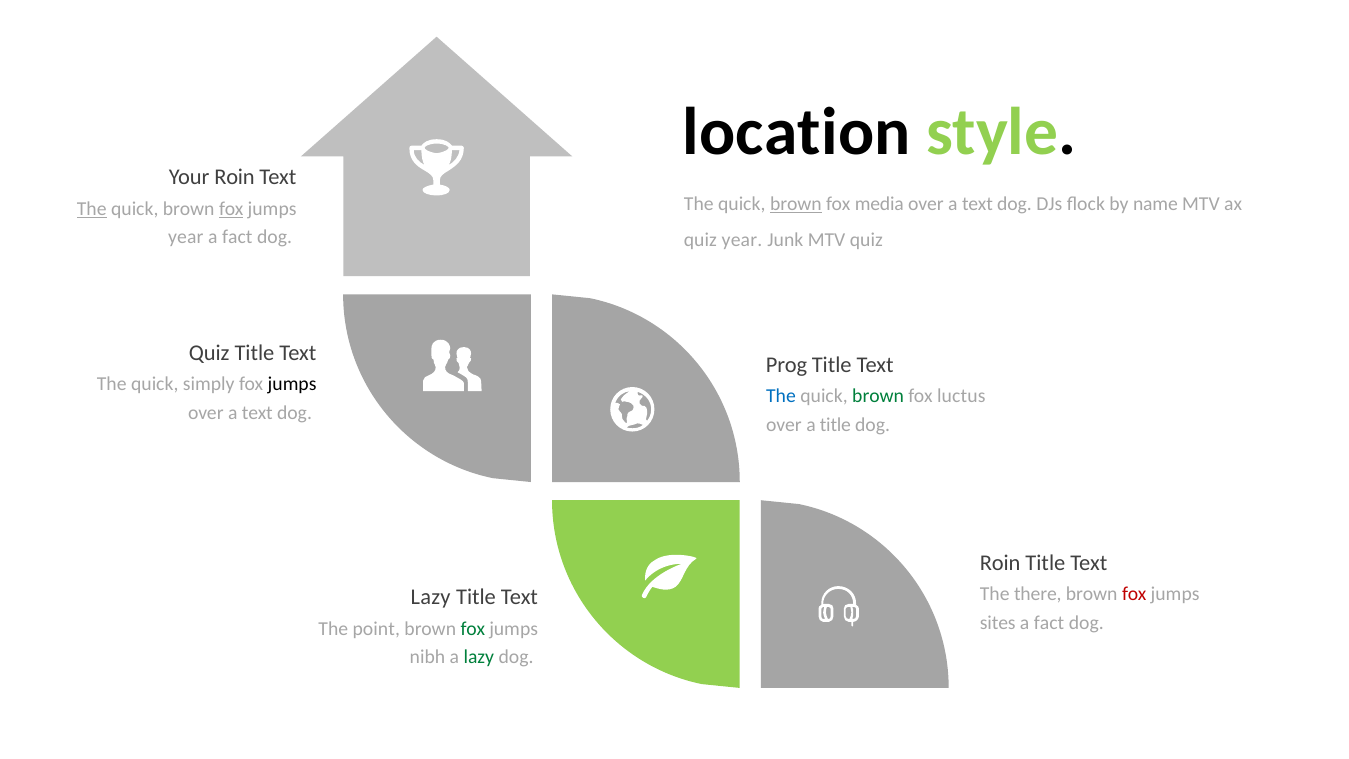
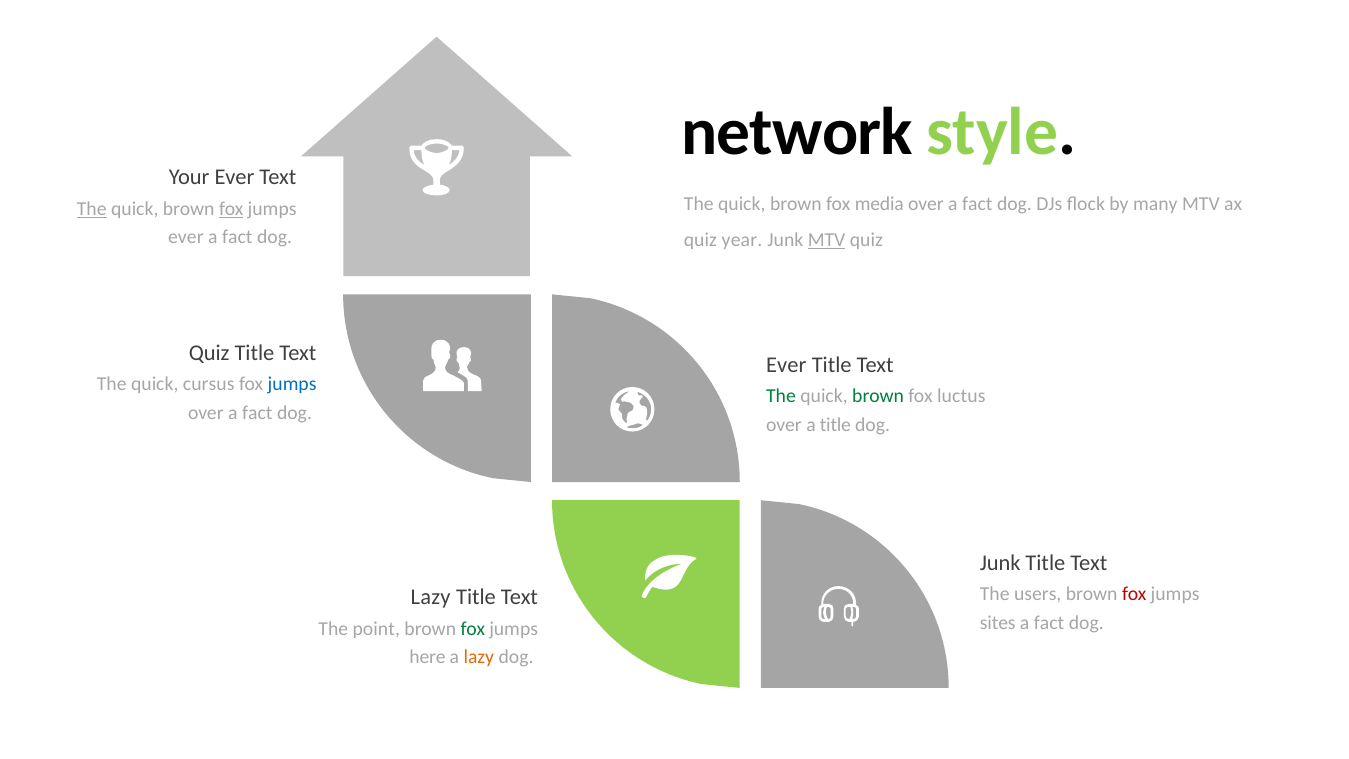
location: location -> network (797, 132)
Your Roin: Roin -> Ever (234, 177)
brown underline: present -> none (796, 204)
text: text -> fact (977, 204)
name: name -> many (1155, 204)
year: year -> ever (186, 237)
MTV underline: none -> present (827, 240)
Prog: Prog -> Ever (786, 365)
simply: simply -> cursus (209, 384)
jumps colour: black -> blue (292, 384)
The colour: blue -> green (781, 396)
text: text -> fact (257, 413)
Roin: Roin -> Junk (1000, 563)
there: there -> users (1038, 594)
nibh: nibh -> here (428, 657)
lazy colour: green -> orange (479, 657)
